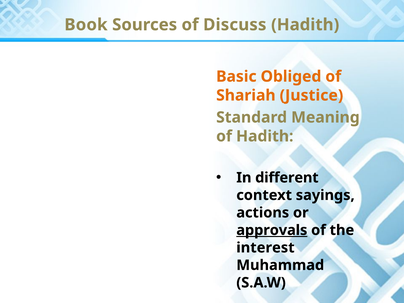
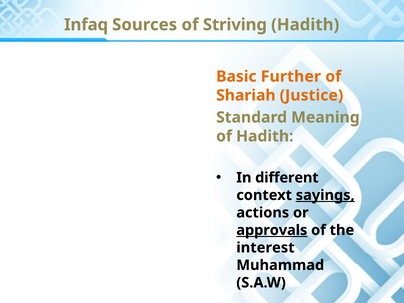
Book: Book -> Infaq (86, 25)
Discuss: Discuss -> Striving (235, 25)
Obliged: Obliged -> Further (291, 77)
sayings underline: none -> present (325, 195)
